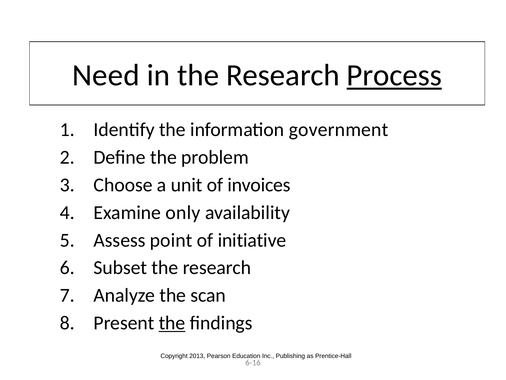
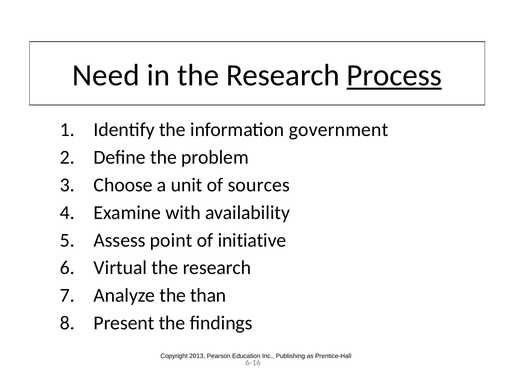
invoices: invoices -> sources (259, 185)
only: only -> with (183, 212)
Subset: Subset -> Virtual (120, 267)
scan: scan -> than (208, 295)
the underline: present -> none (172, 323)
